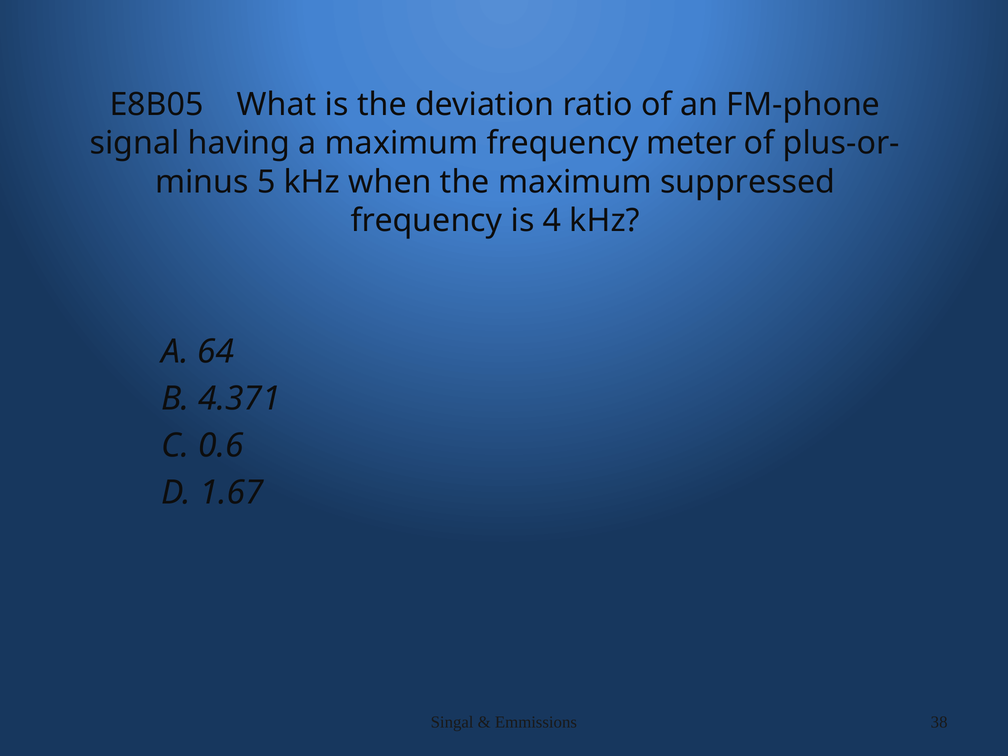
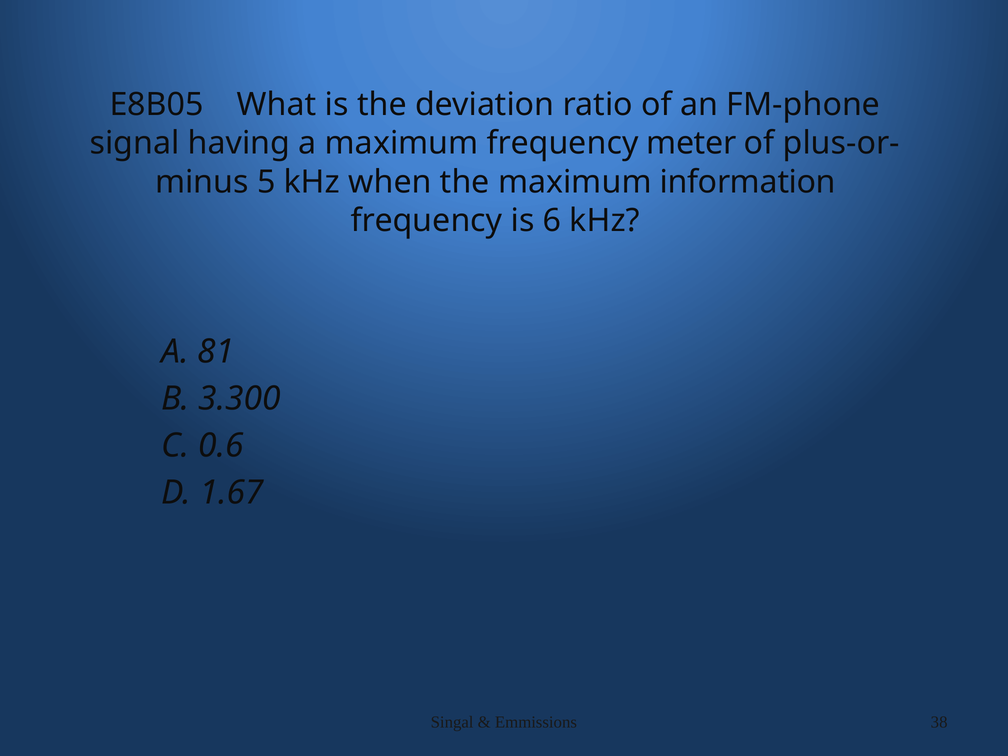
suppressed: suppressed -> information (748, 182)
4: 4 -> 6 (552, 221)
64: 64 -> 81 (216, 352)
4.371: 4.371 -> 3.300 (239, 399)
